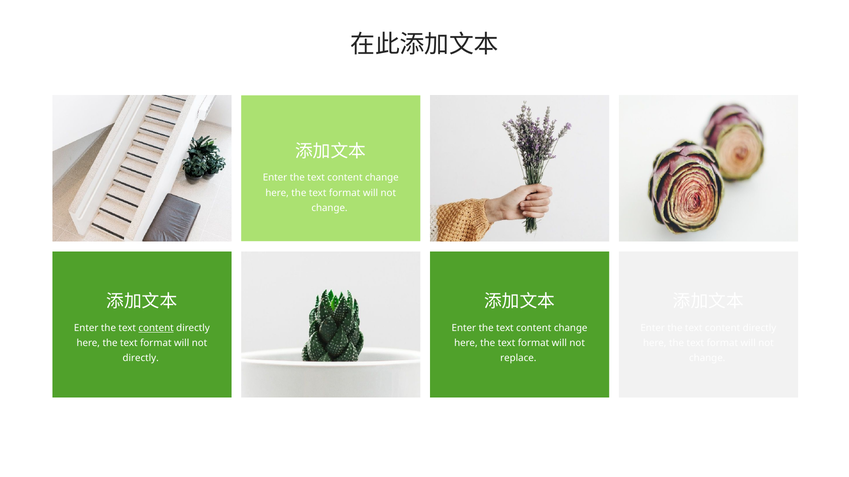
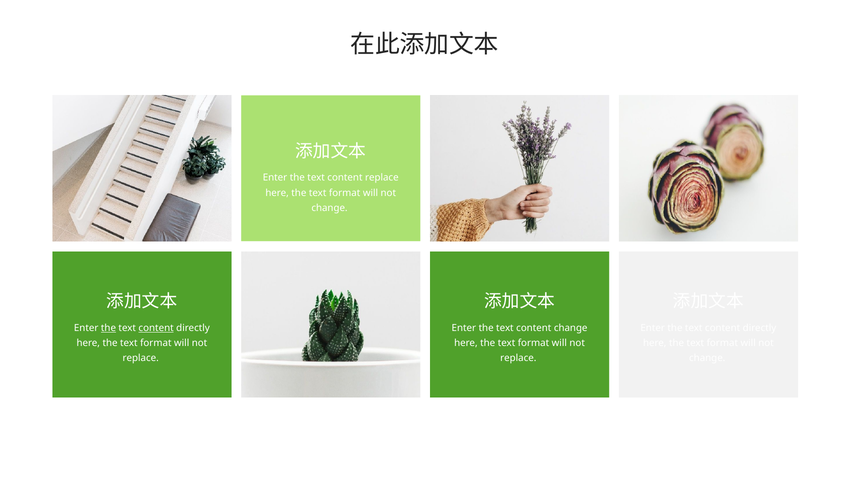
change: change -> replace (382, 178)
the underline: none -> present (108, 328)
directly: directly -> replace (141, 359)
